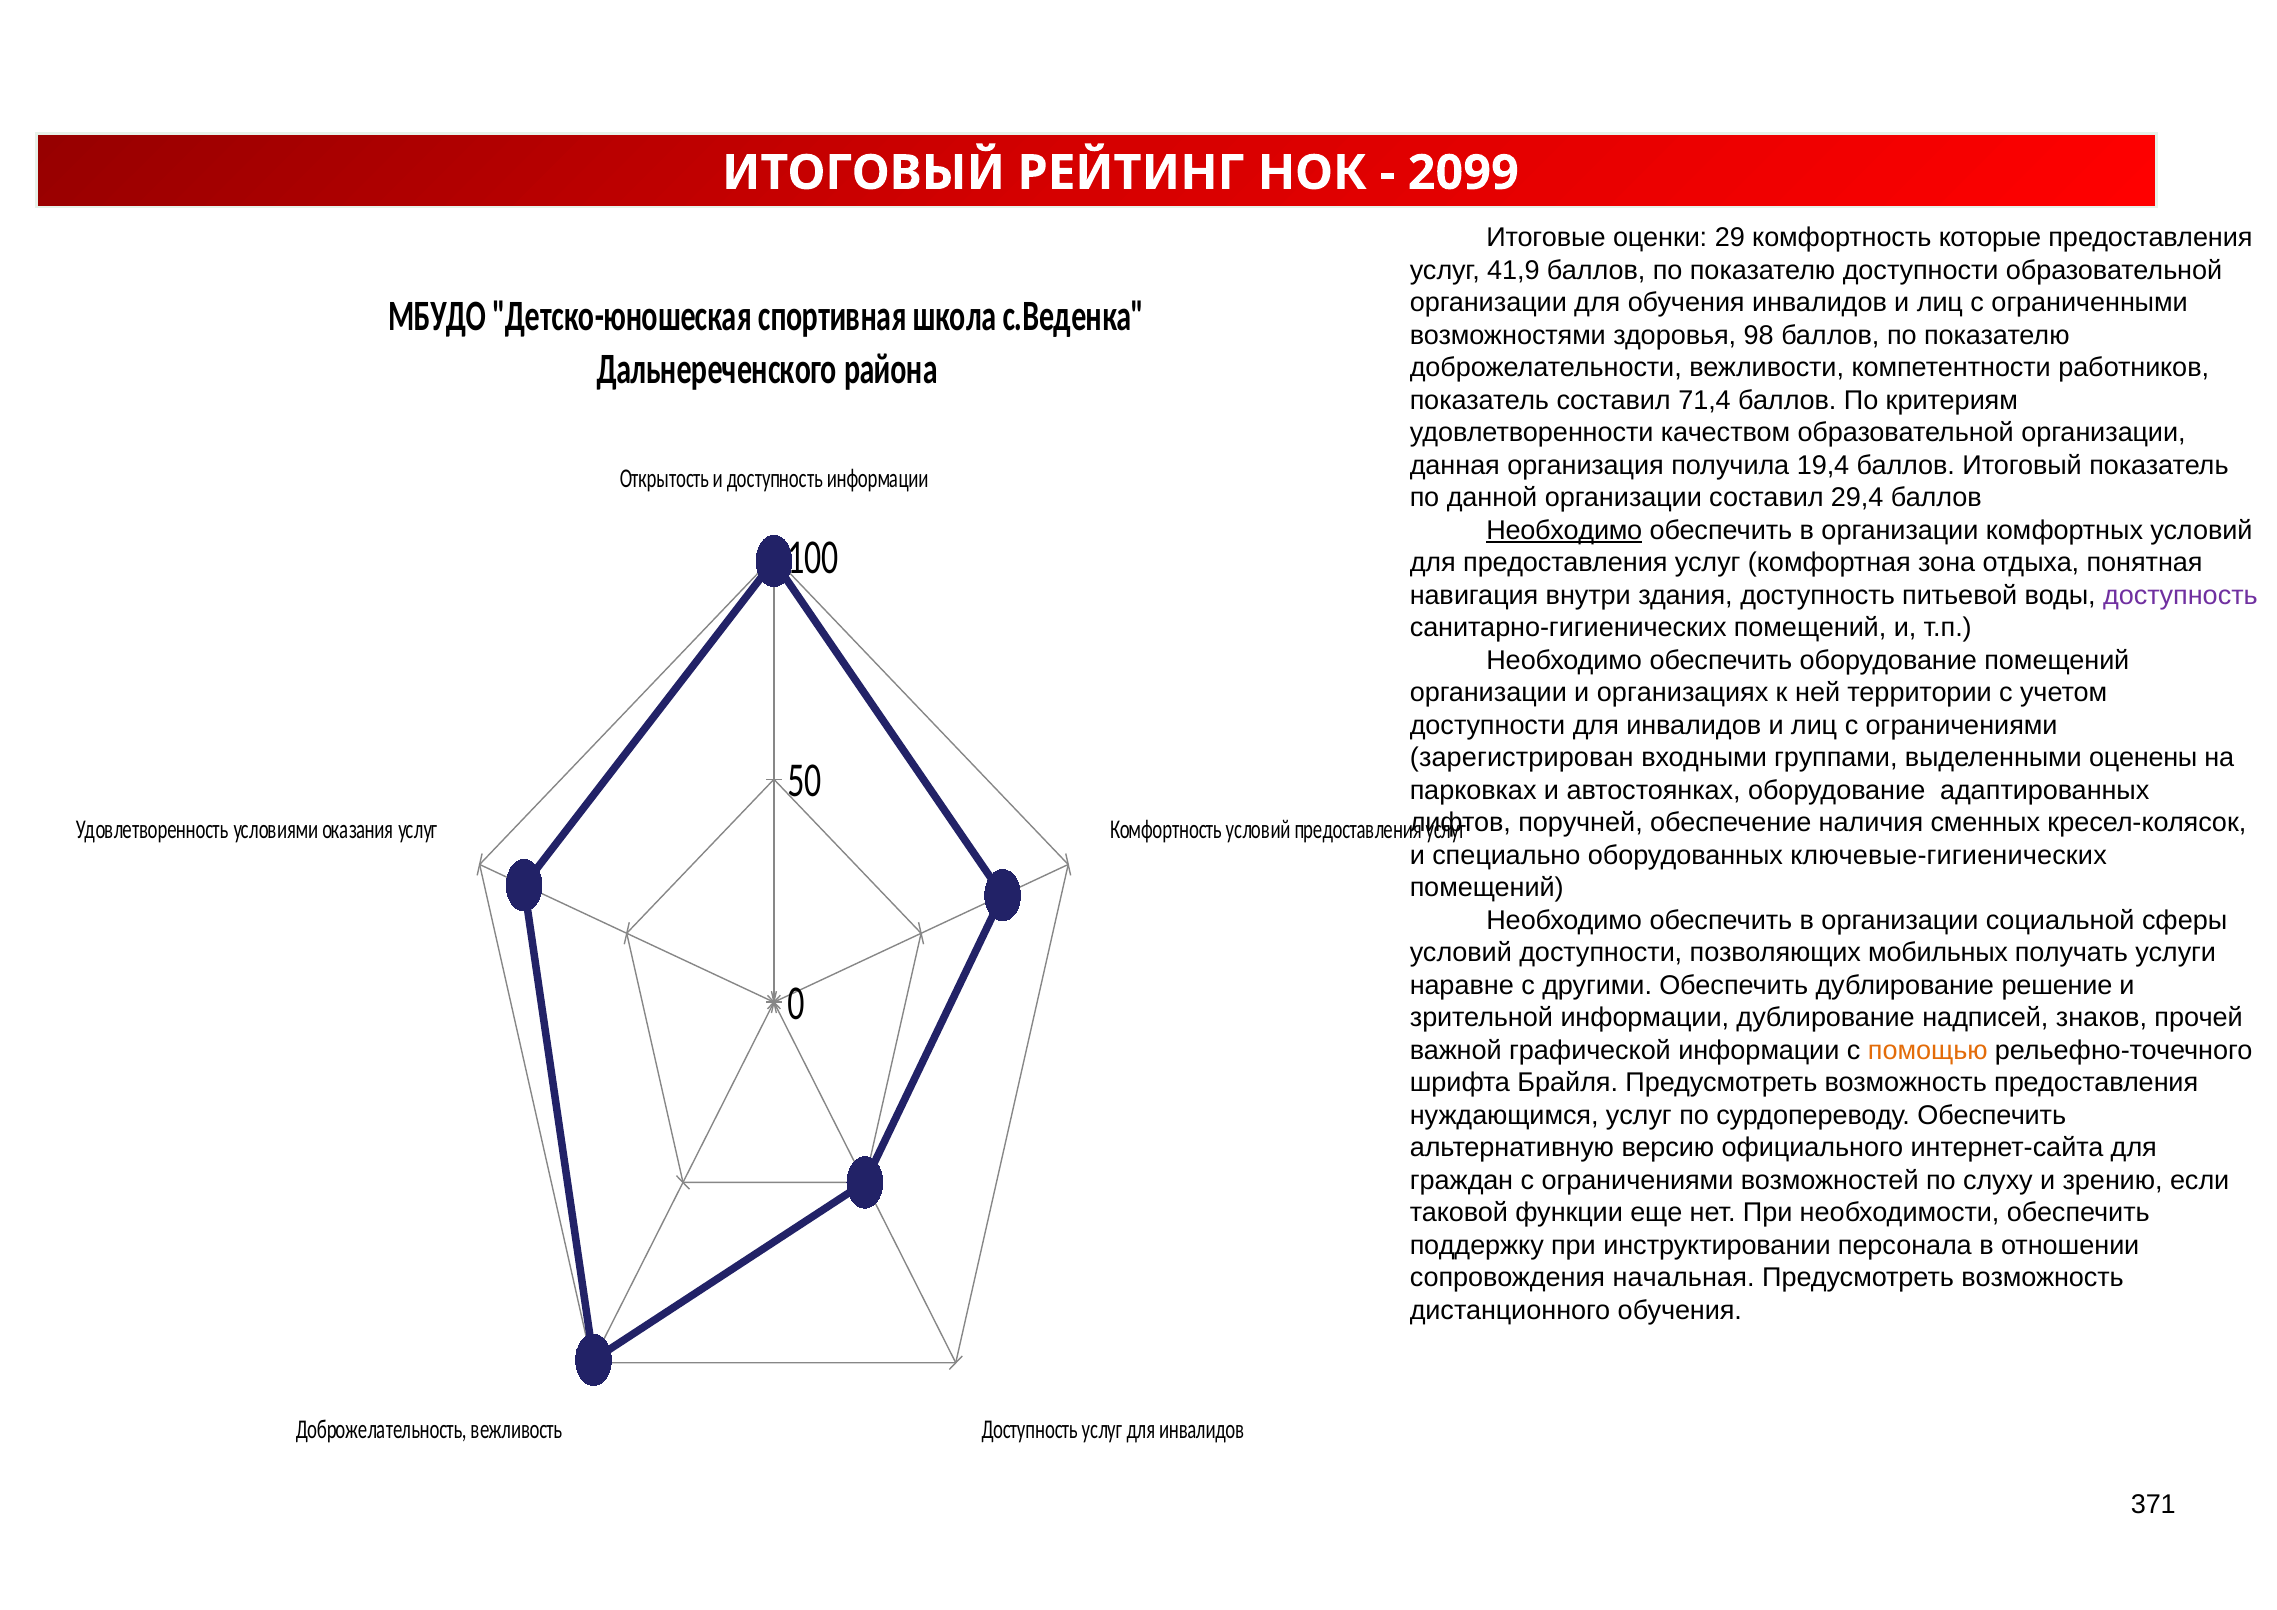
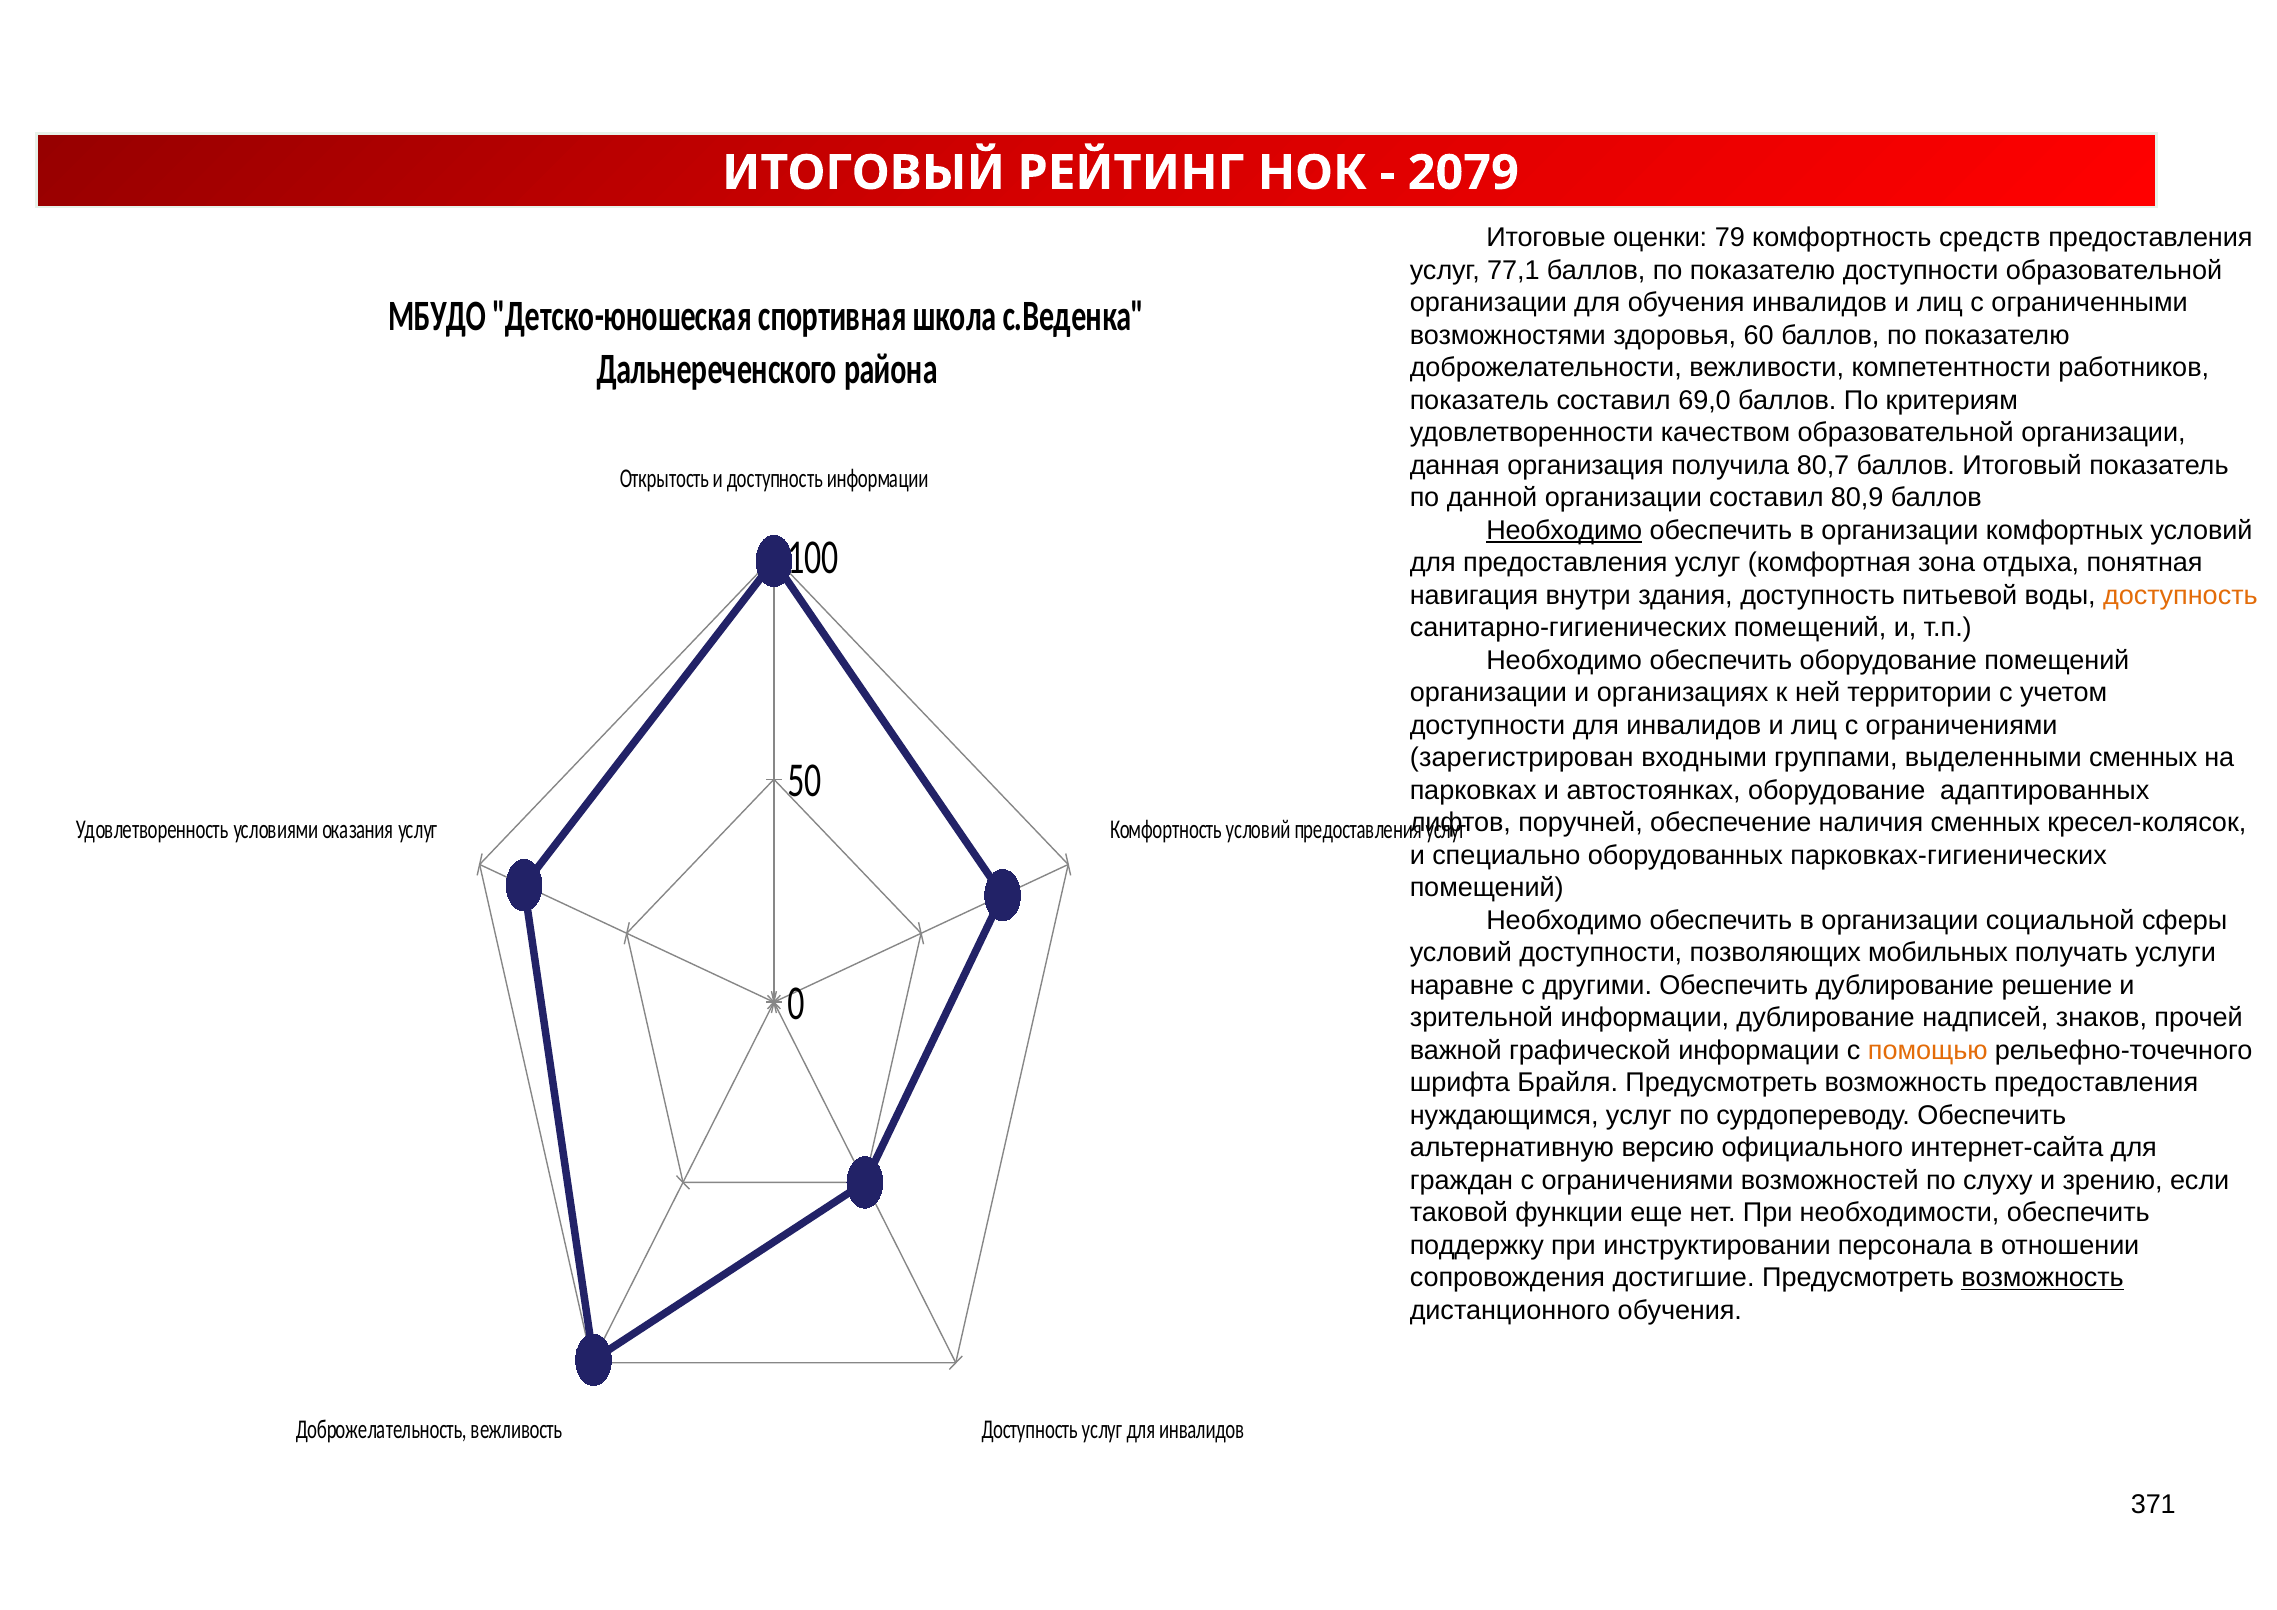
2099: 2099 -> 2079 (1463, 173)
29: 29 -> 79 (1730, 238)
которые: которые -> средств (1990, 238)
41,9: 41,9 -> 77,1 (1513, 270)
98: 98 -> 60 (1759, 335)
71,4: 71,4 -> 69,0 (1705, 400)
19,4: 19,4 -> 80,7 (1823, 465)
29,4: 29,4 -> 80,9 (1857, 498)
доступность colour: purple -> orange (2180, 595)
выделенными оценены: оценены -> сменных (2143, 758)
ключевые-гигиенических: ключевые-гигиенических -> парковках-гигиенических (1949, 855)
начальная: начальная -> достигшие (1684, 1278)
возможность underline: none -> present (2043, 1278)
